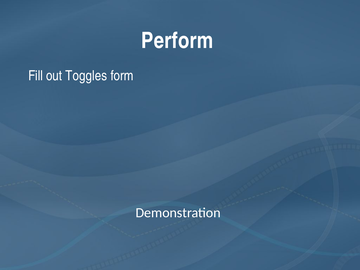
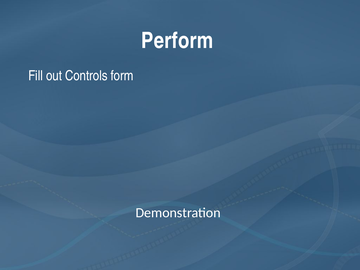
Toggles: Toggles -> Controls (86, 76)
